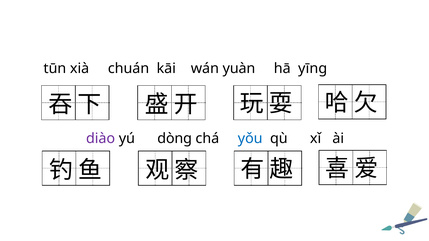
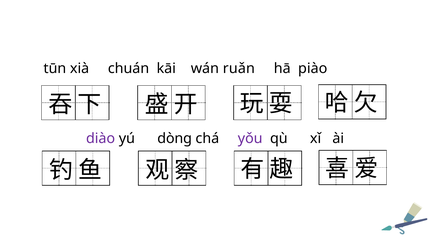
yuàn: yuàn -> ruǎn (239, 69)
yīng: yīng -> piào (313, 69)
yǒu colour: blue -> purple (250, 139)
